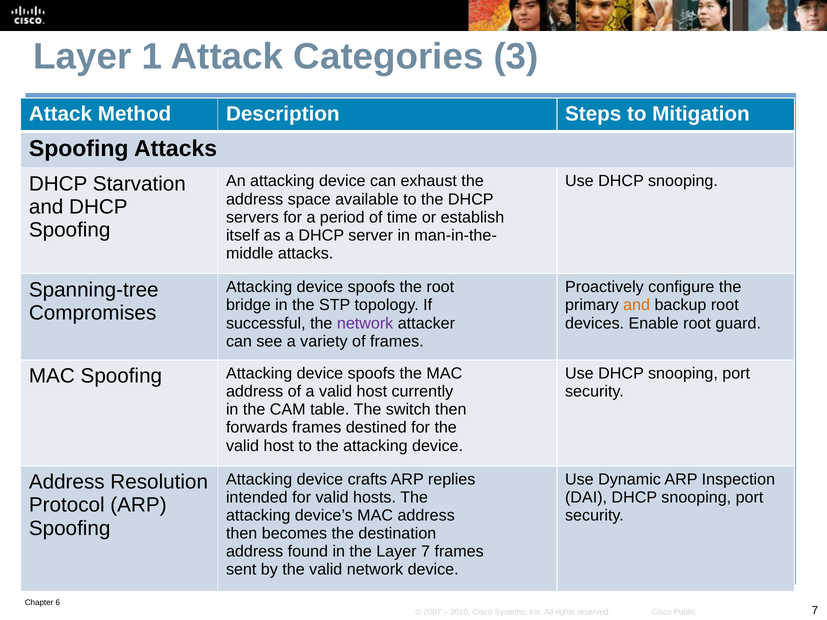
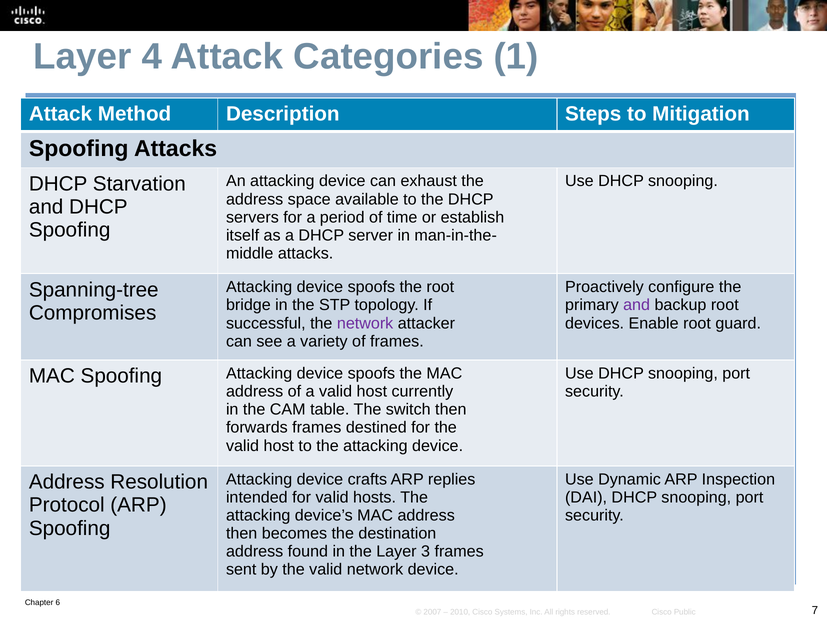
1: 1 -> 4 (152, 57)
3: 3 -> 1 (516, 57)
and colour: orange -> purple (637, 305)
Layer 7: 7 -> 3 (425, 552)
